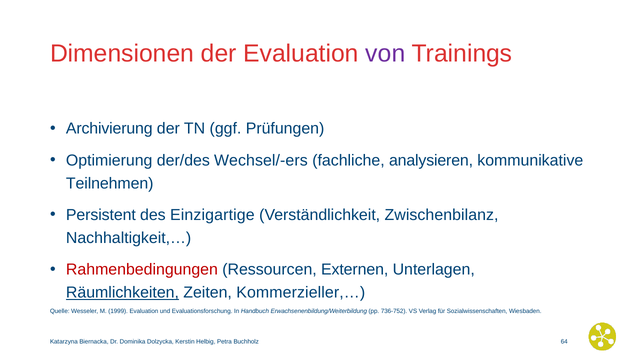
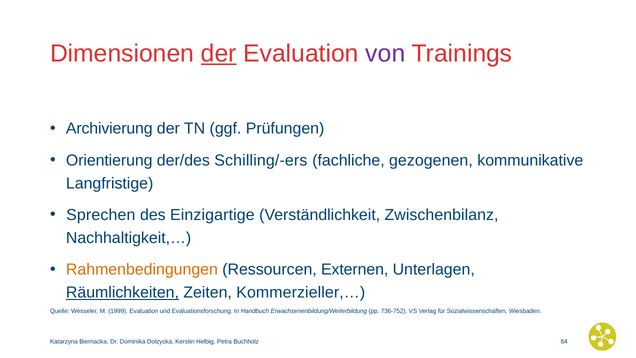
der underline: none -> present (219, 53)
Optimierung: Optimierung -> Orientierung (109, 160)
Wechsel/-ers: Wechsel/-ers -> Schilling/-ers (261, 160)
analysieren: analysieren -> gezogenen (431, 160)
Teilnehmen: Teilnehmen -> Langfristige (110, 183)
Persistent: Persistent -> Sprechen (101, 215)
Rahmenbedingungen colour: red -> orange (142, 269)
